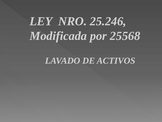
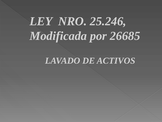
25568: 25568 -> 26685 (125, 36)
